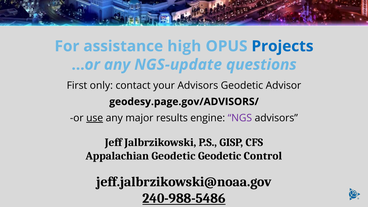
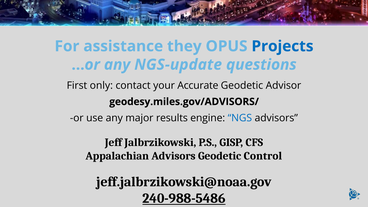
high: high -> they (184, 46)
your Advisors: Advisors -> Accurate (198, 85)
geodesy.page.gov/ADVISORS/: geodesy.page.gov/ADVISORS/ -> geodesy.miles.gov/ADVISORS/ (184, 102)
use underline: present -> none (95, 118)
NGS colour: purple -> blue (240, 118)
Appalachian Geodetic: Geodetic -> Advisors (173, 156)
